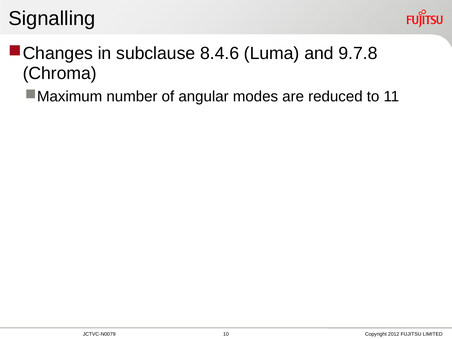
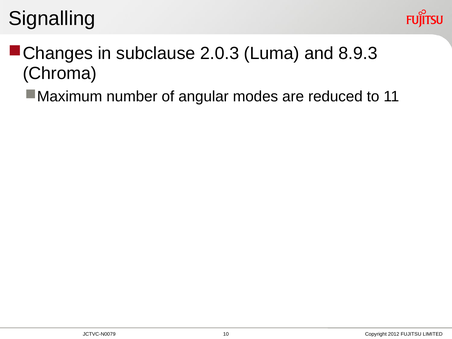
8.4.6: 8.4.6 -> 2.0.3 (220, 53)
9.7.8: 9.7.8 -> 8.9.3 (358, 53)
